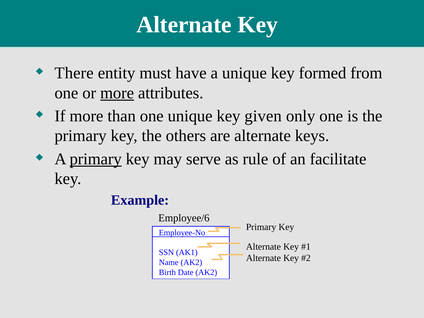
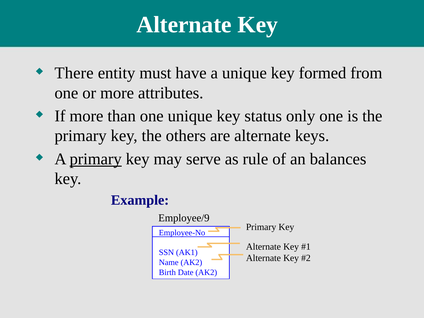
more underline: present -> none (117, 93)
given: given -> status (263, 116)
facilitate: facilitate -> balances (338, 159)
Employee/6: Employee/6 -> Employee/9 (184, 218)
